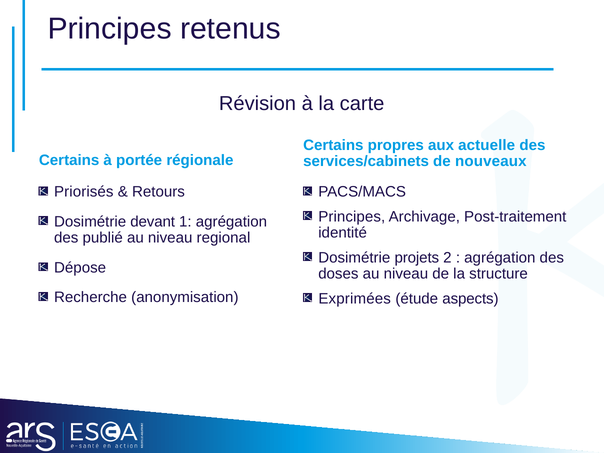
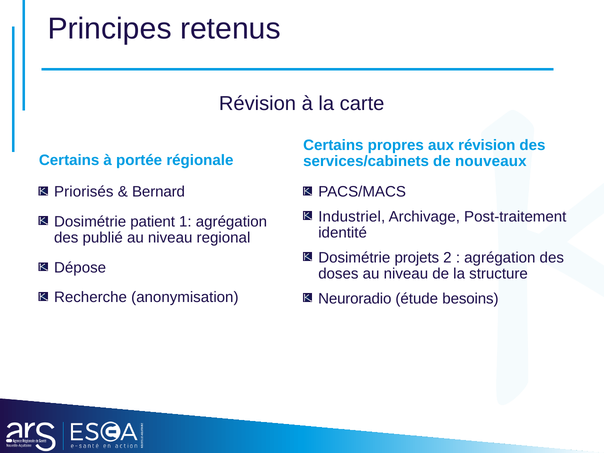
aux actuelle: actuelle -> révision (487, 145)
Retours: Retours -> Bernard (159, 192)
Principes: Principes -> Industriel (352, 217)
devant: devant -> patient (153, 222)
Exprimées: Exprimées -> Neuroradio (355, 299)
aspects: aspects -> besoins (470, 299)
